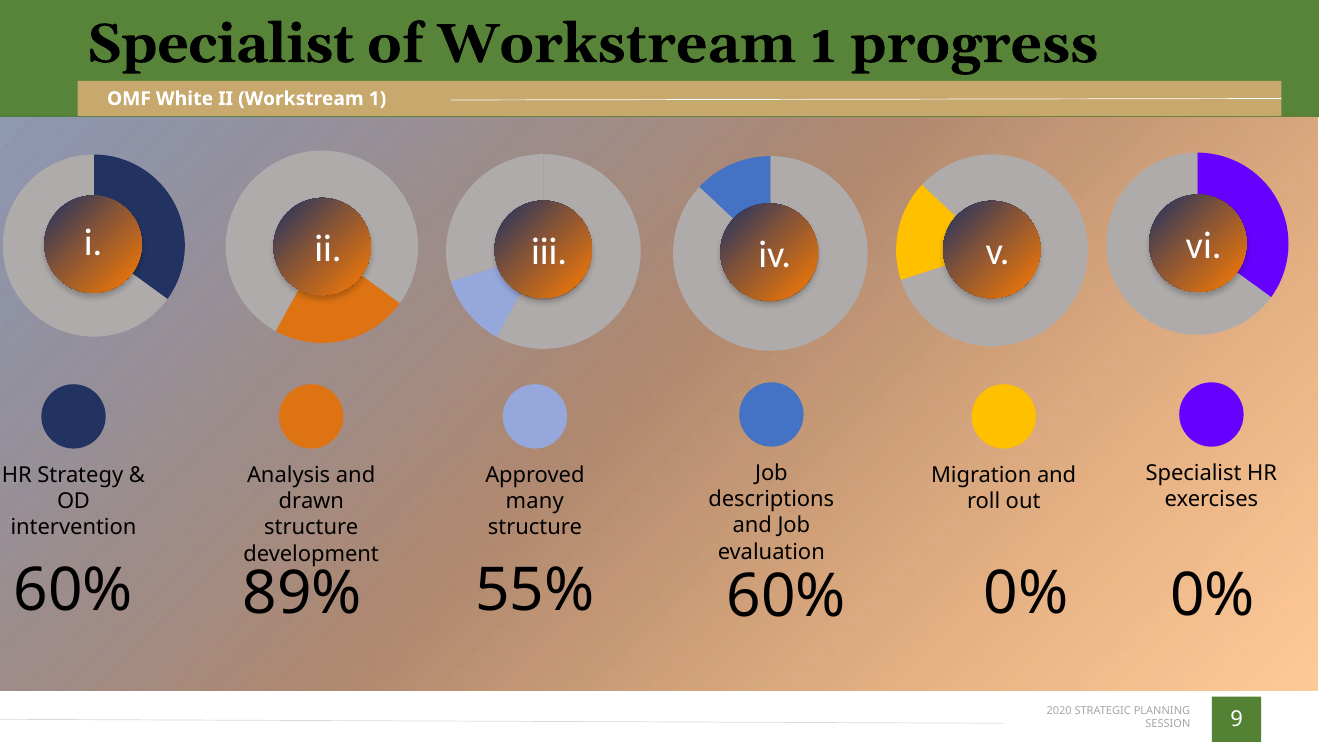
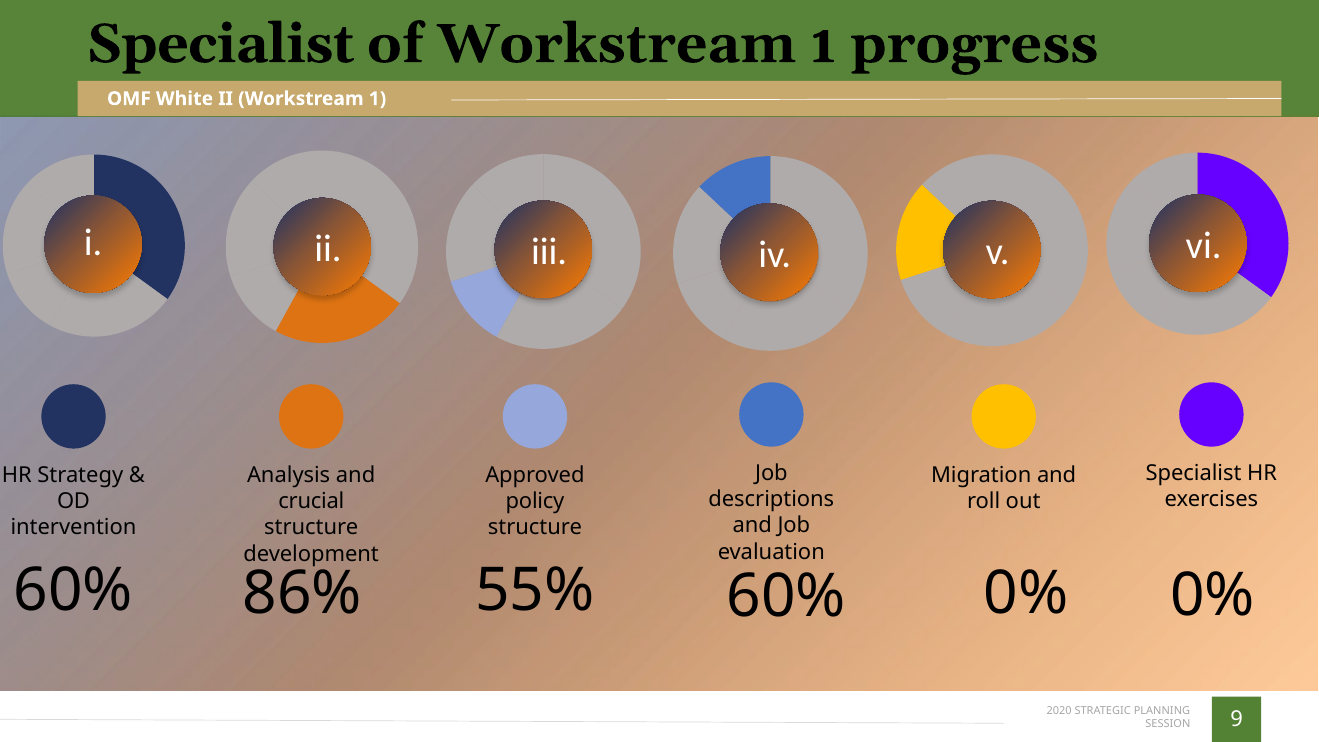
drawn: drawn -> crucial (311, 501)
many: many -> policy (535, 501)
89%: 89% -> 86% (303, 593)
